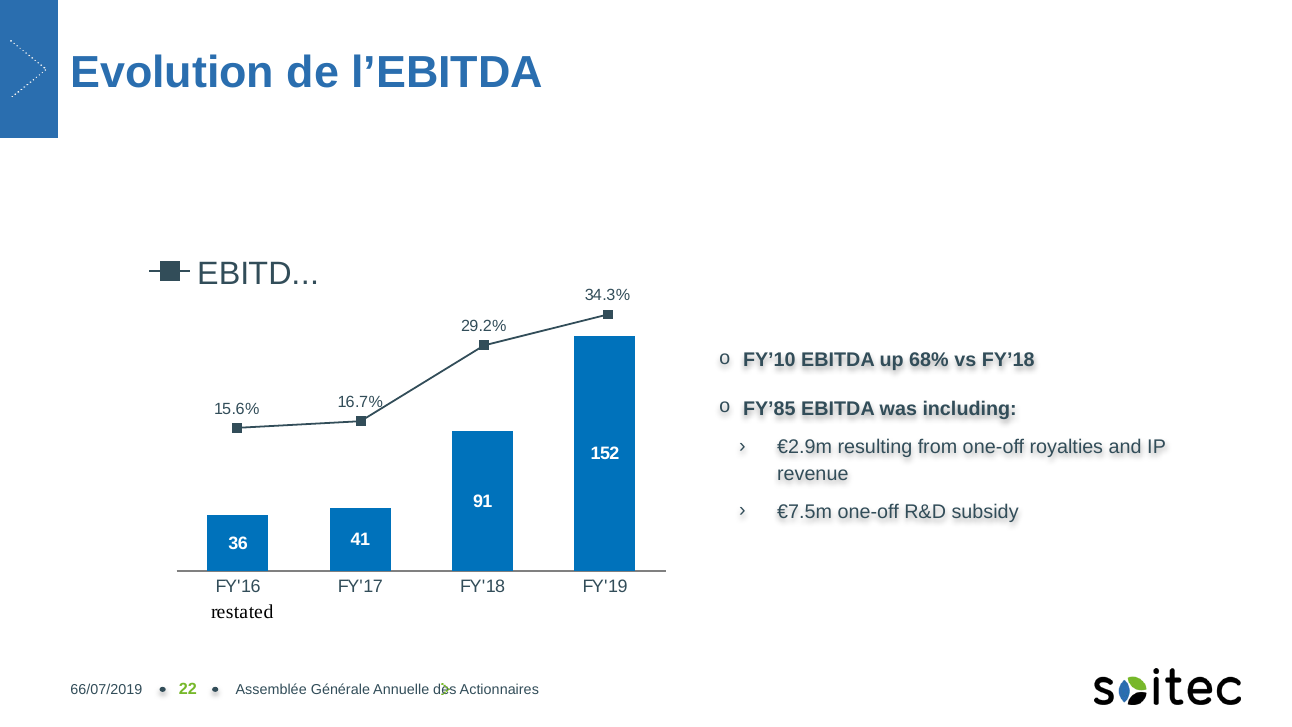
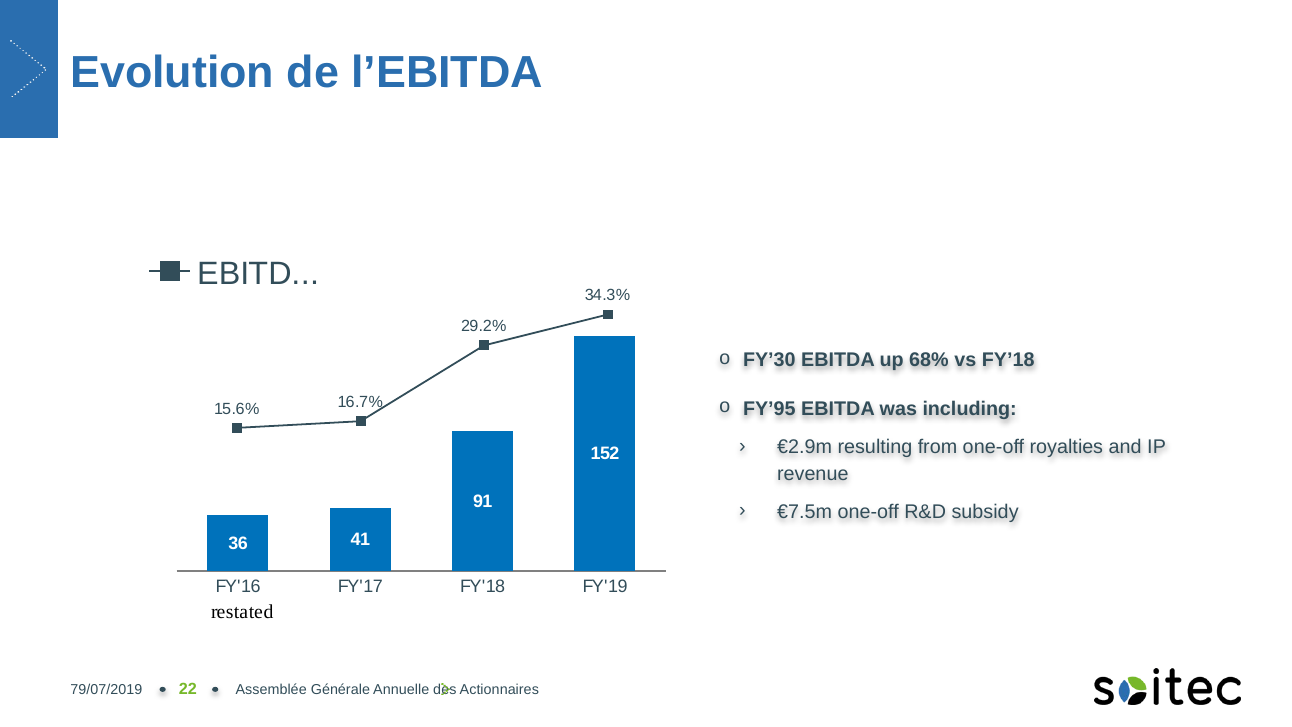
FY’10: FY’10 -> FY’30 (769, 360)
FY’85: FY’85 -> FY’95 (769, 409)
66/07/2019: 66/07/2019 -> 79/07/2019 (106, 689)
